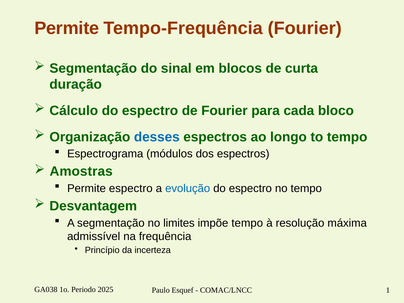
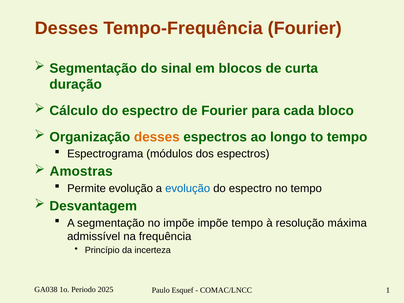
Permite: Permite -> Desses (67, 28)
desses colour: blue -> orange (157, 137)
Permite espectro: espectro -> evolução (131, 188)
no limites: limites -> impõe (179, 223)
